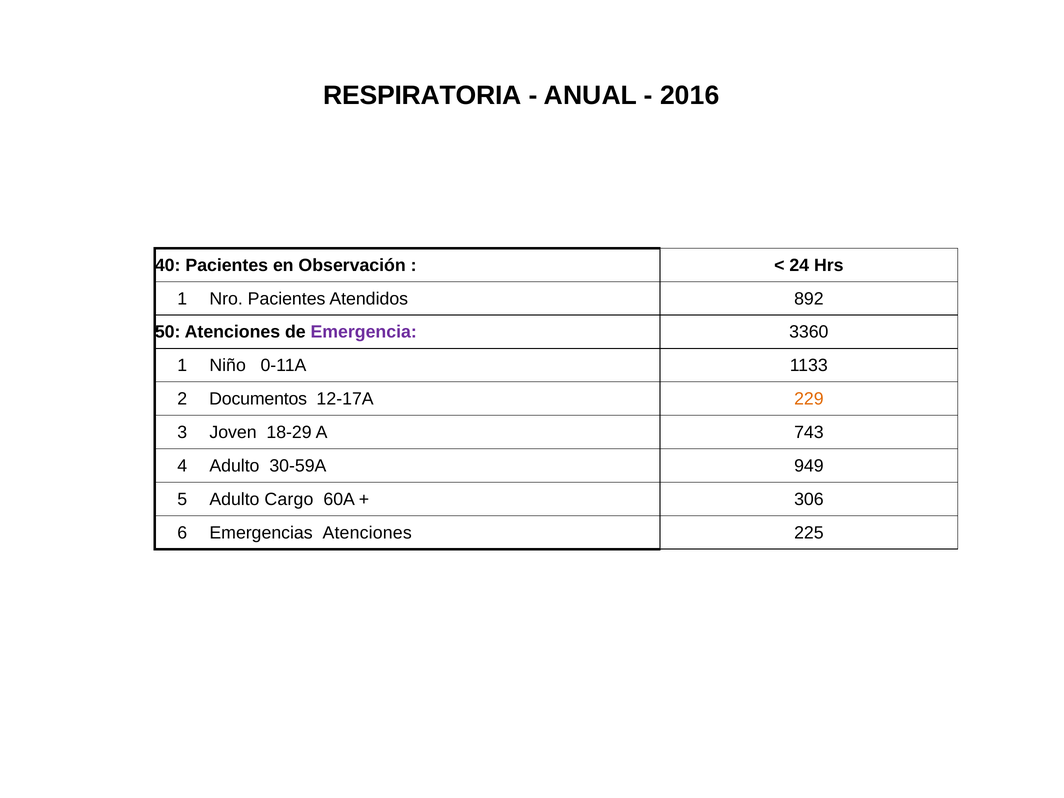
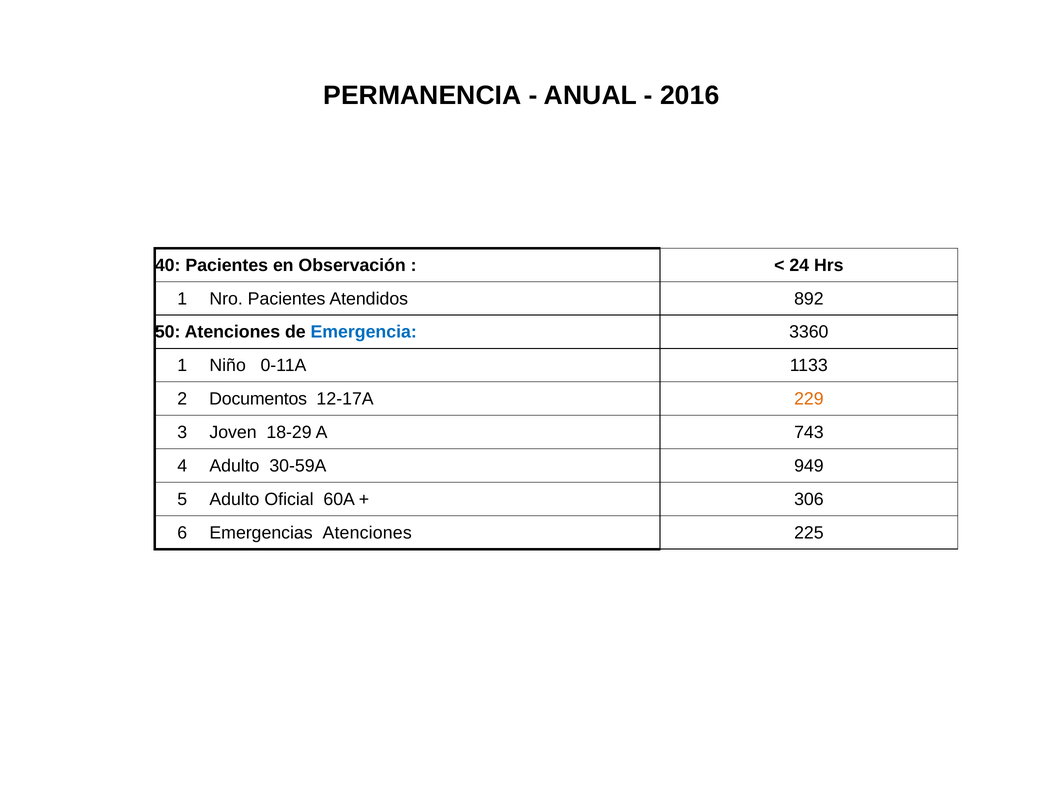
RESPIRATORIA: RESPIRATORIA -> PERMANENCIA (422, 95)
Emergencia colour: purple -> blue (364, 332)
Cargo: Cargo -> Oficial (289, 499)
